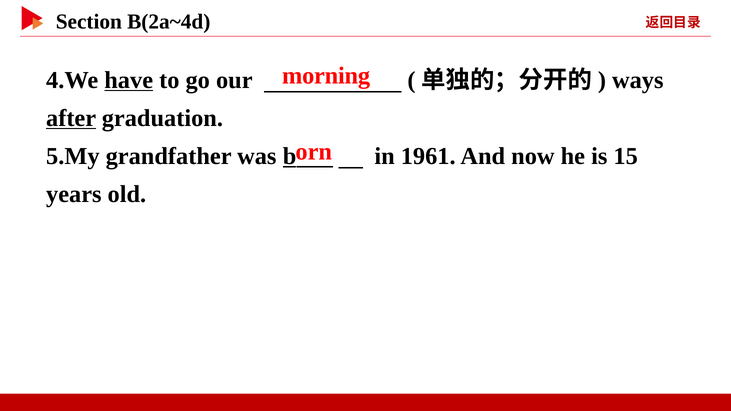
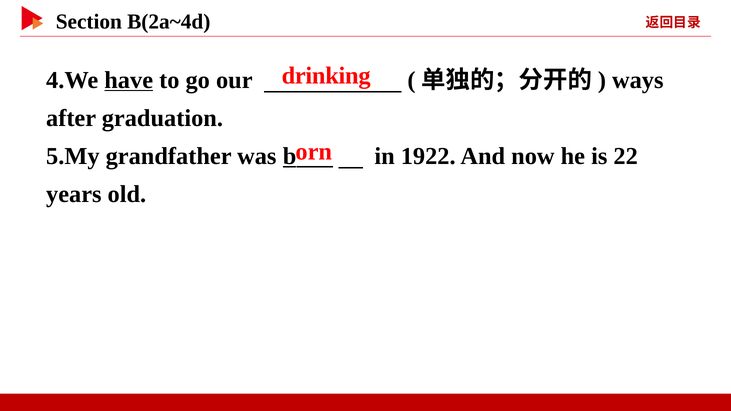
morning: morning -> drinking (326, 76)
after underline: present -> none (71, 118)
1961: 1961 -> 1922 (428, 156)
15: 15 -> 22 (626, 156)
